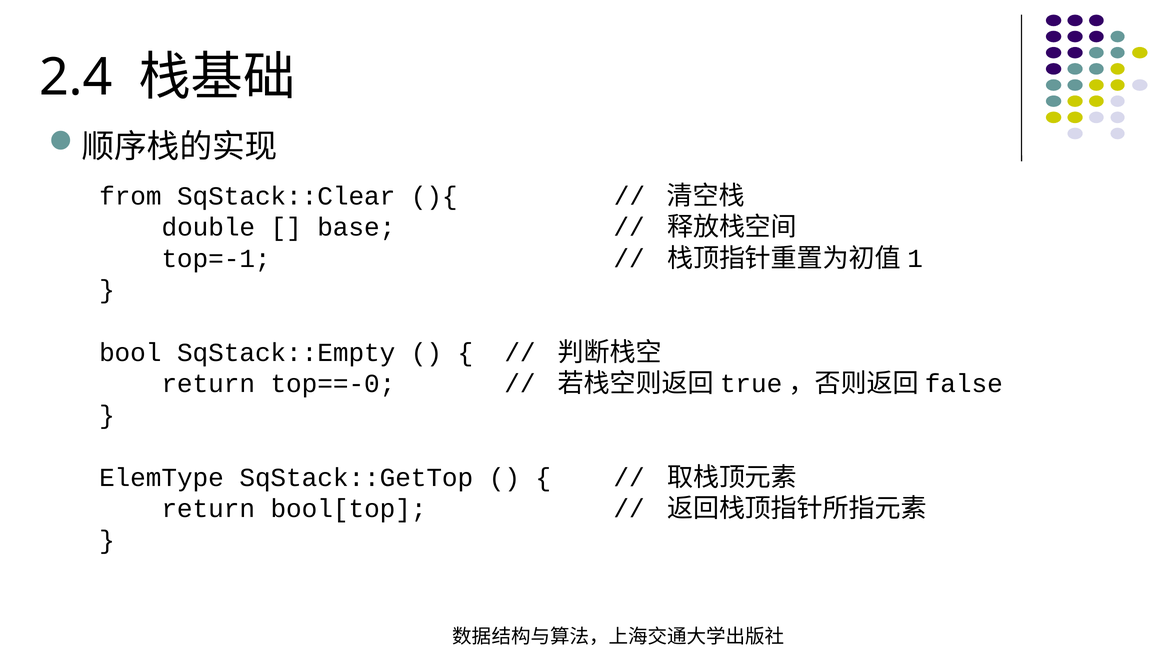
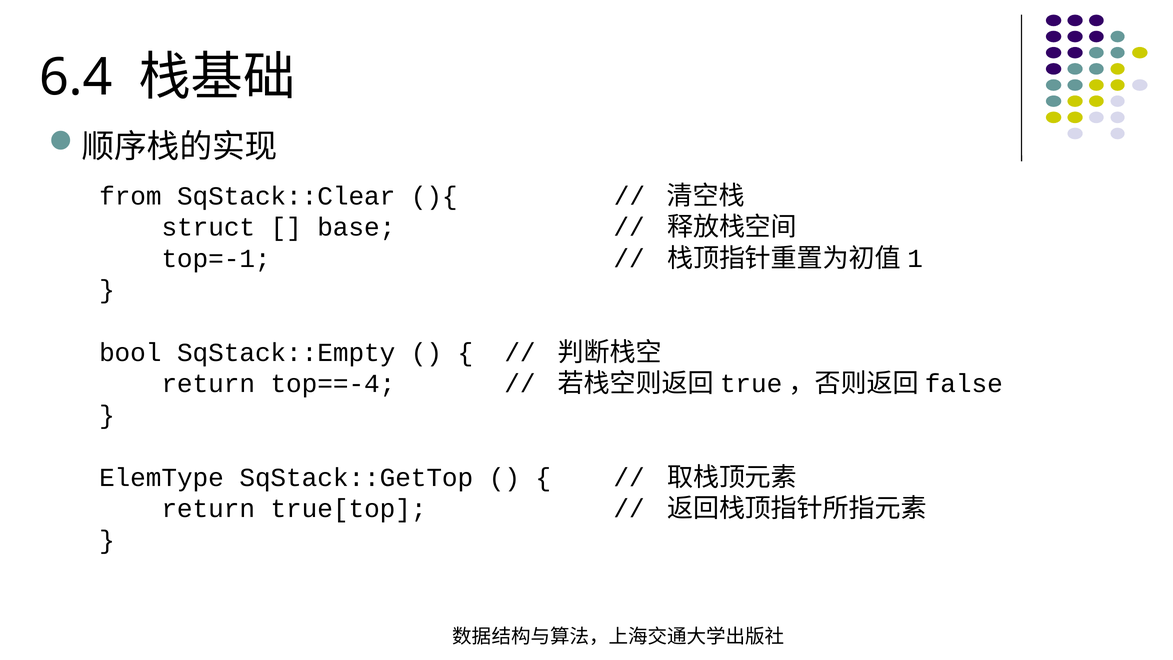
2.4: 2.4 -> 6.4 (76, 77)
double: double -> struct (208, 227)
top==-0: top==-0 -> top==-4 (333, 384)
bool[top: bool[top -> true[top (349, 509)
